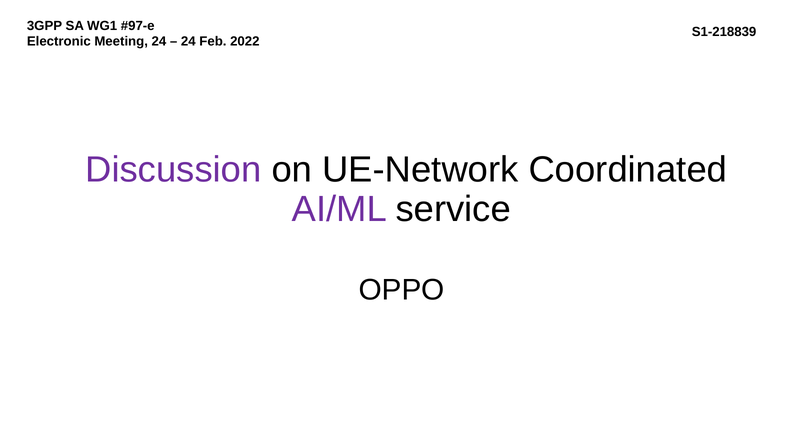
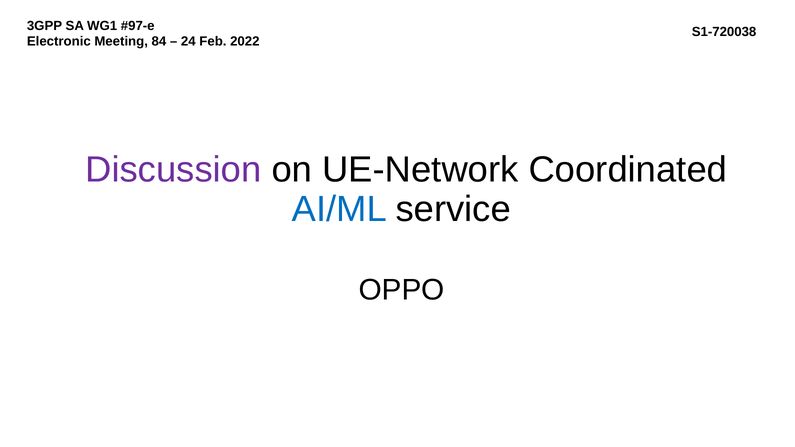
S1-218839: S1-218839 -> S1-720038 (724, 32)
Meeting 24: 24 -> 84 (159, 42)
AI/ML colour: purple -> blue (339, 209)
